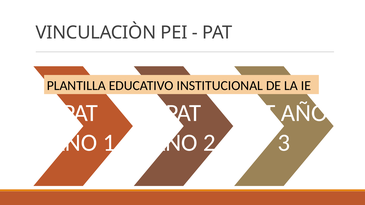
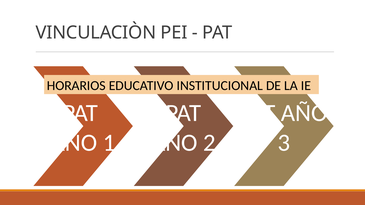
PLANTILLA: PLANTILLA -> HORARIOS (76, 86)
